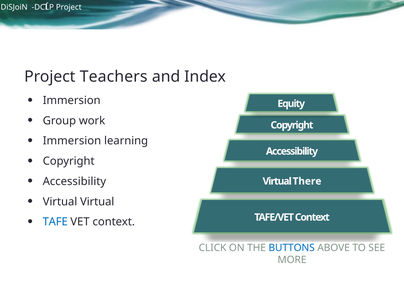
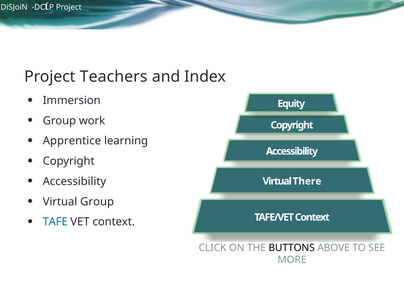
Immersion: Immersion -> Apprentice (72, 141)
Virtual Virtual: Virtual -> Group (97, 202)
BUTTONS colour: blue -> black (292, 248)
